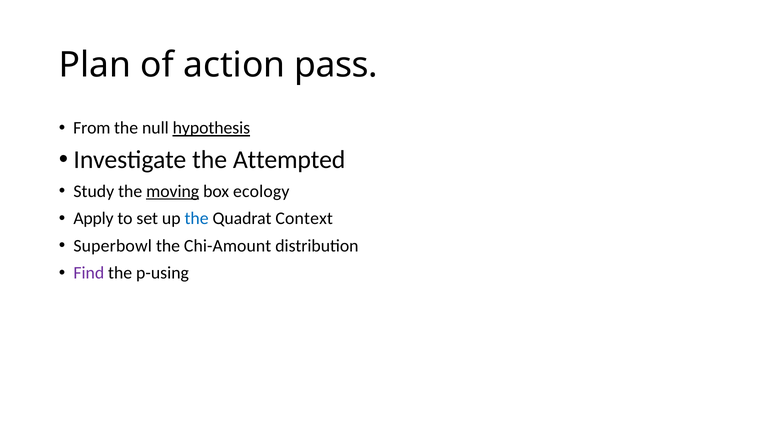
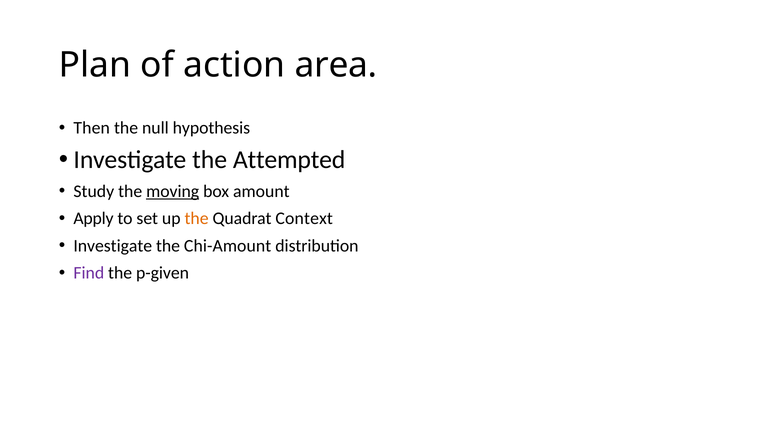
pass: pass -> area (336, 65)
From: From -> Then (92, 128)
hypothesis underline: present -> none (211, 128)
ecology: ecology -> amount (261, 191)
the colour: blue -> orange (197, 218)
Superbowl: Superbowl -> Investigate (113, 246)
p-using: p-using -> p-given (163, 273)
